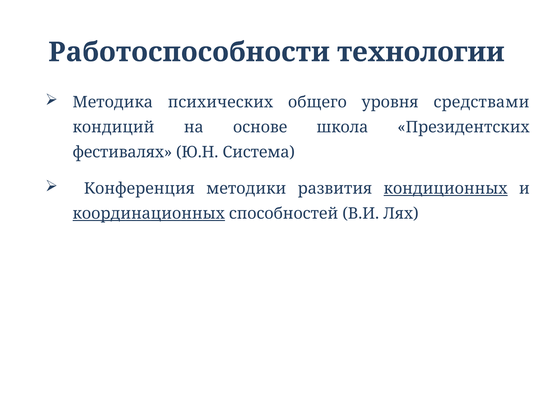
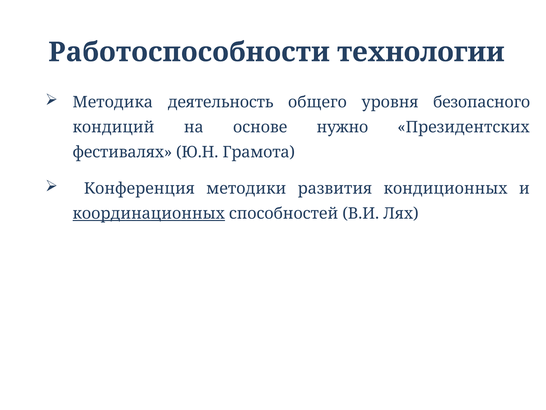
психических: психических -> деятельность (221, 102)
средствами: средствами -> безопасного (482, 102)
школа: школа -> нужно (342, 127)
Система: Система -> Грамота (259, 152)
кондиционных underline: present -> none (446, 188)
